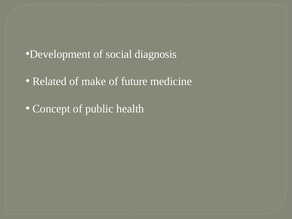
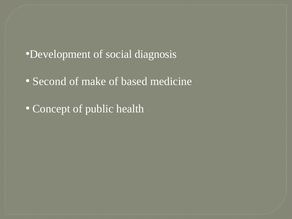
Related: Related -> Second (49, 81)
future: future -> based (134, 81)
